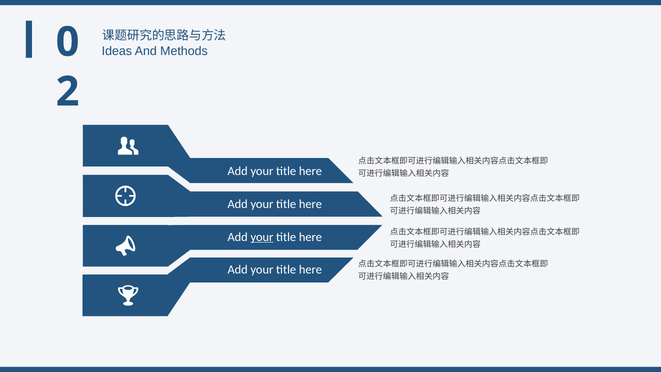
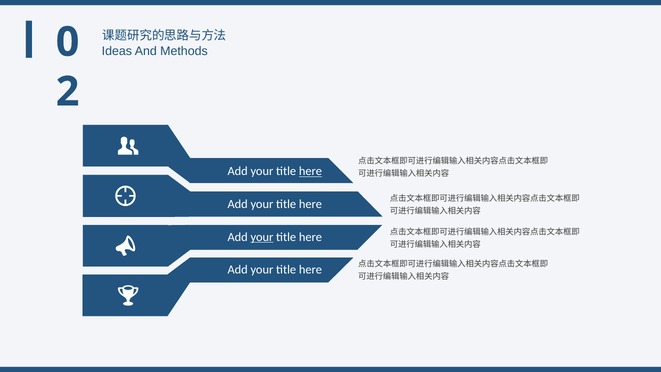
here underline: none -> present (311, 171)
